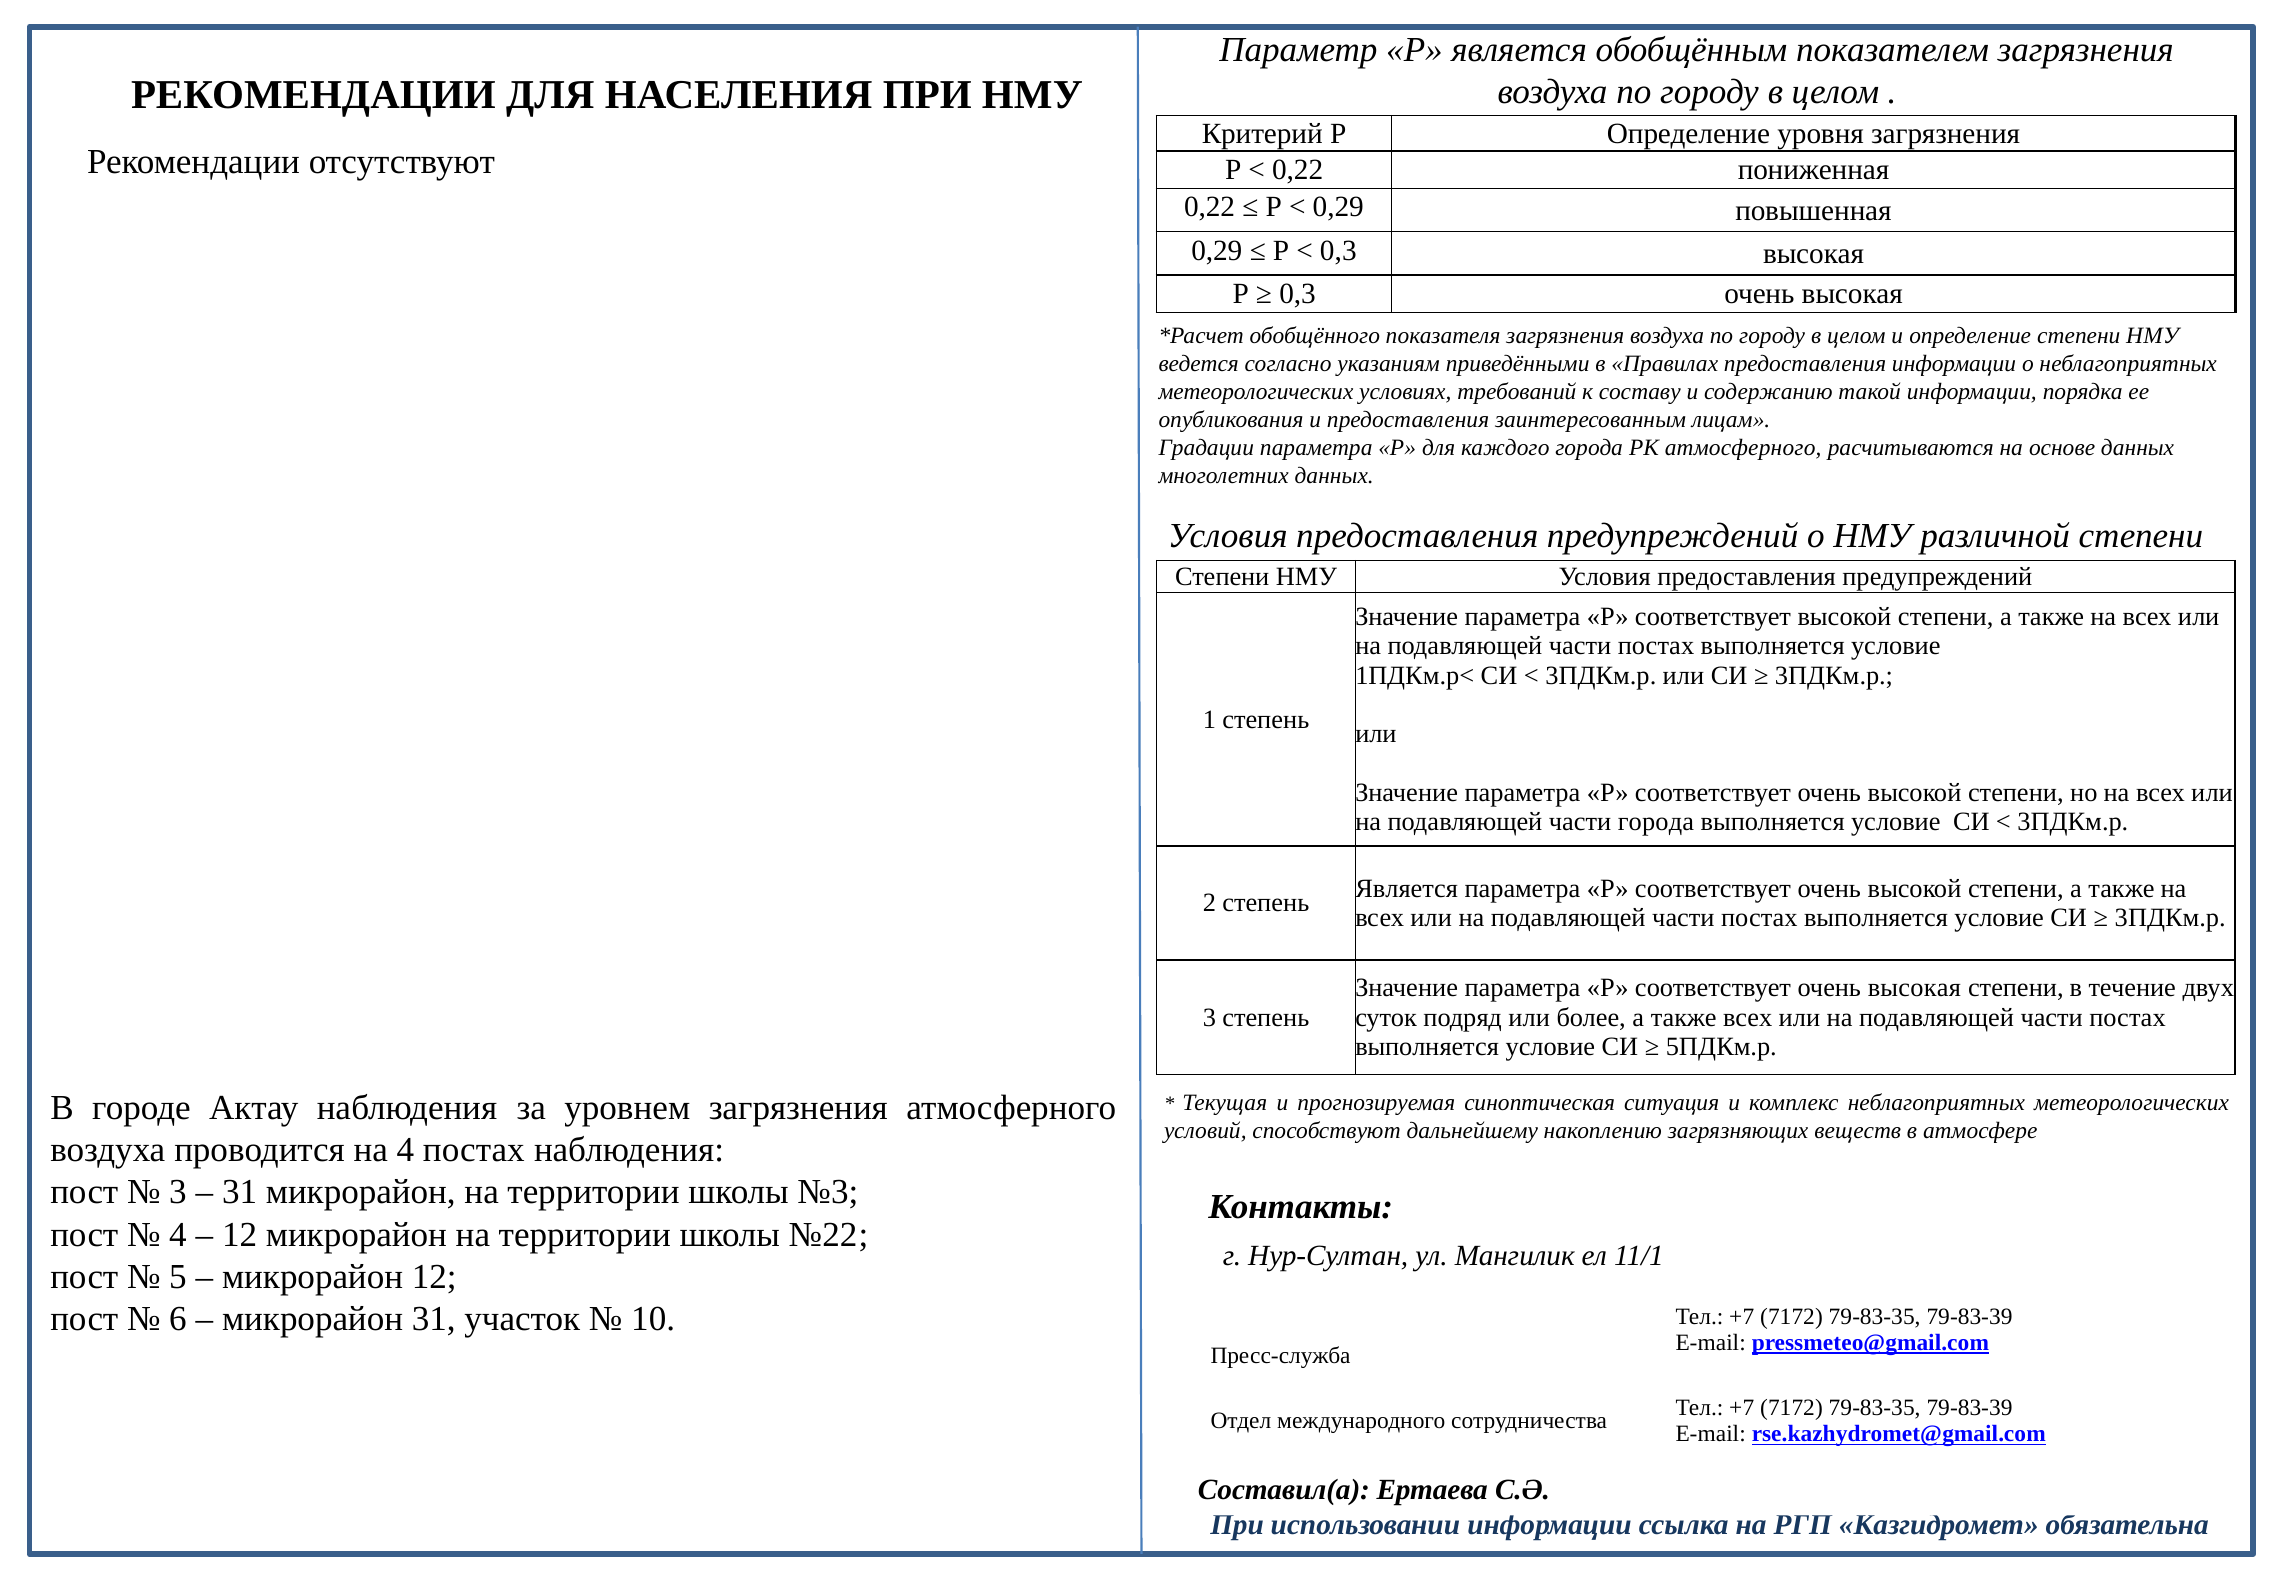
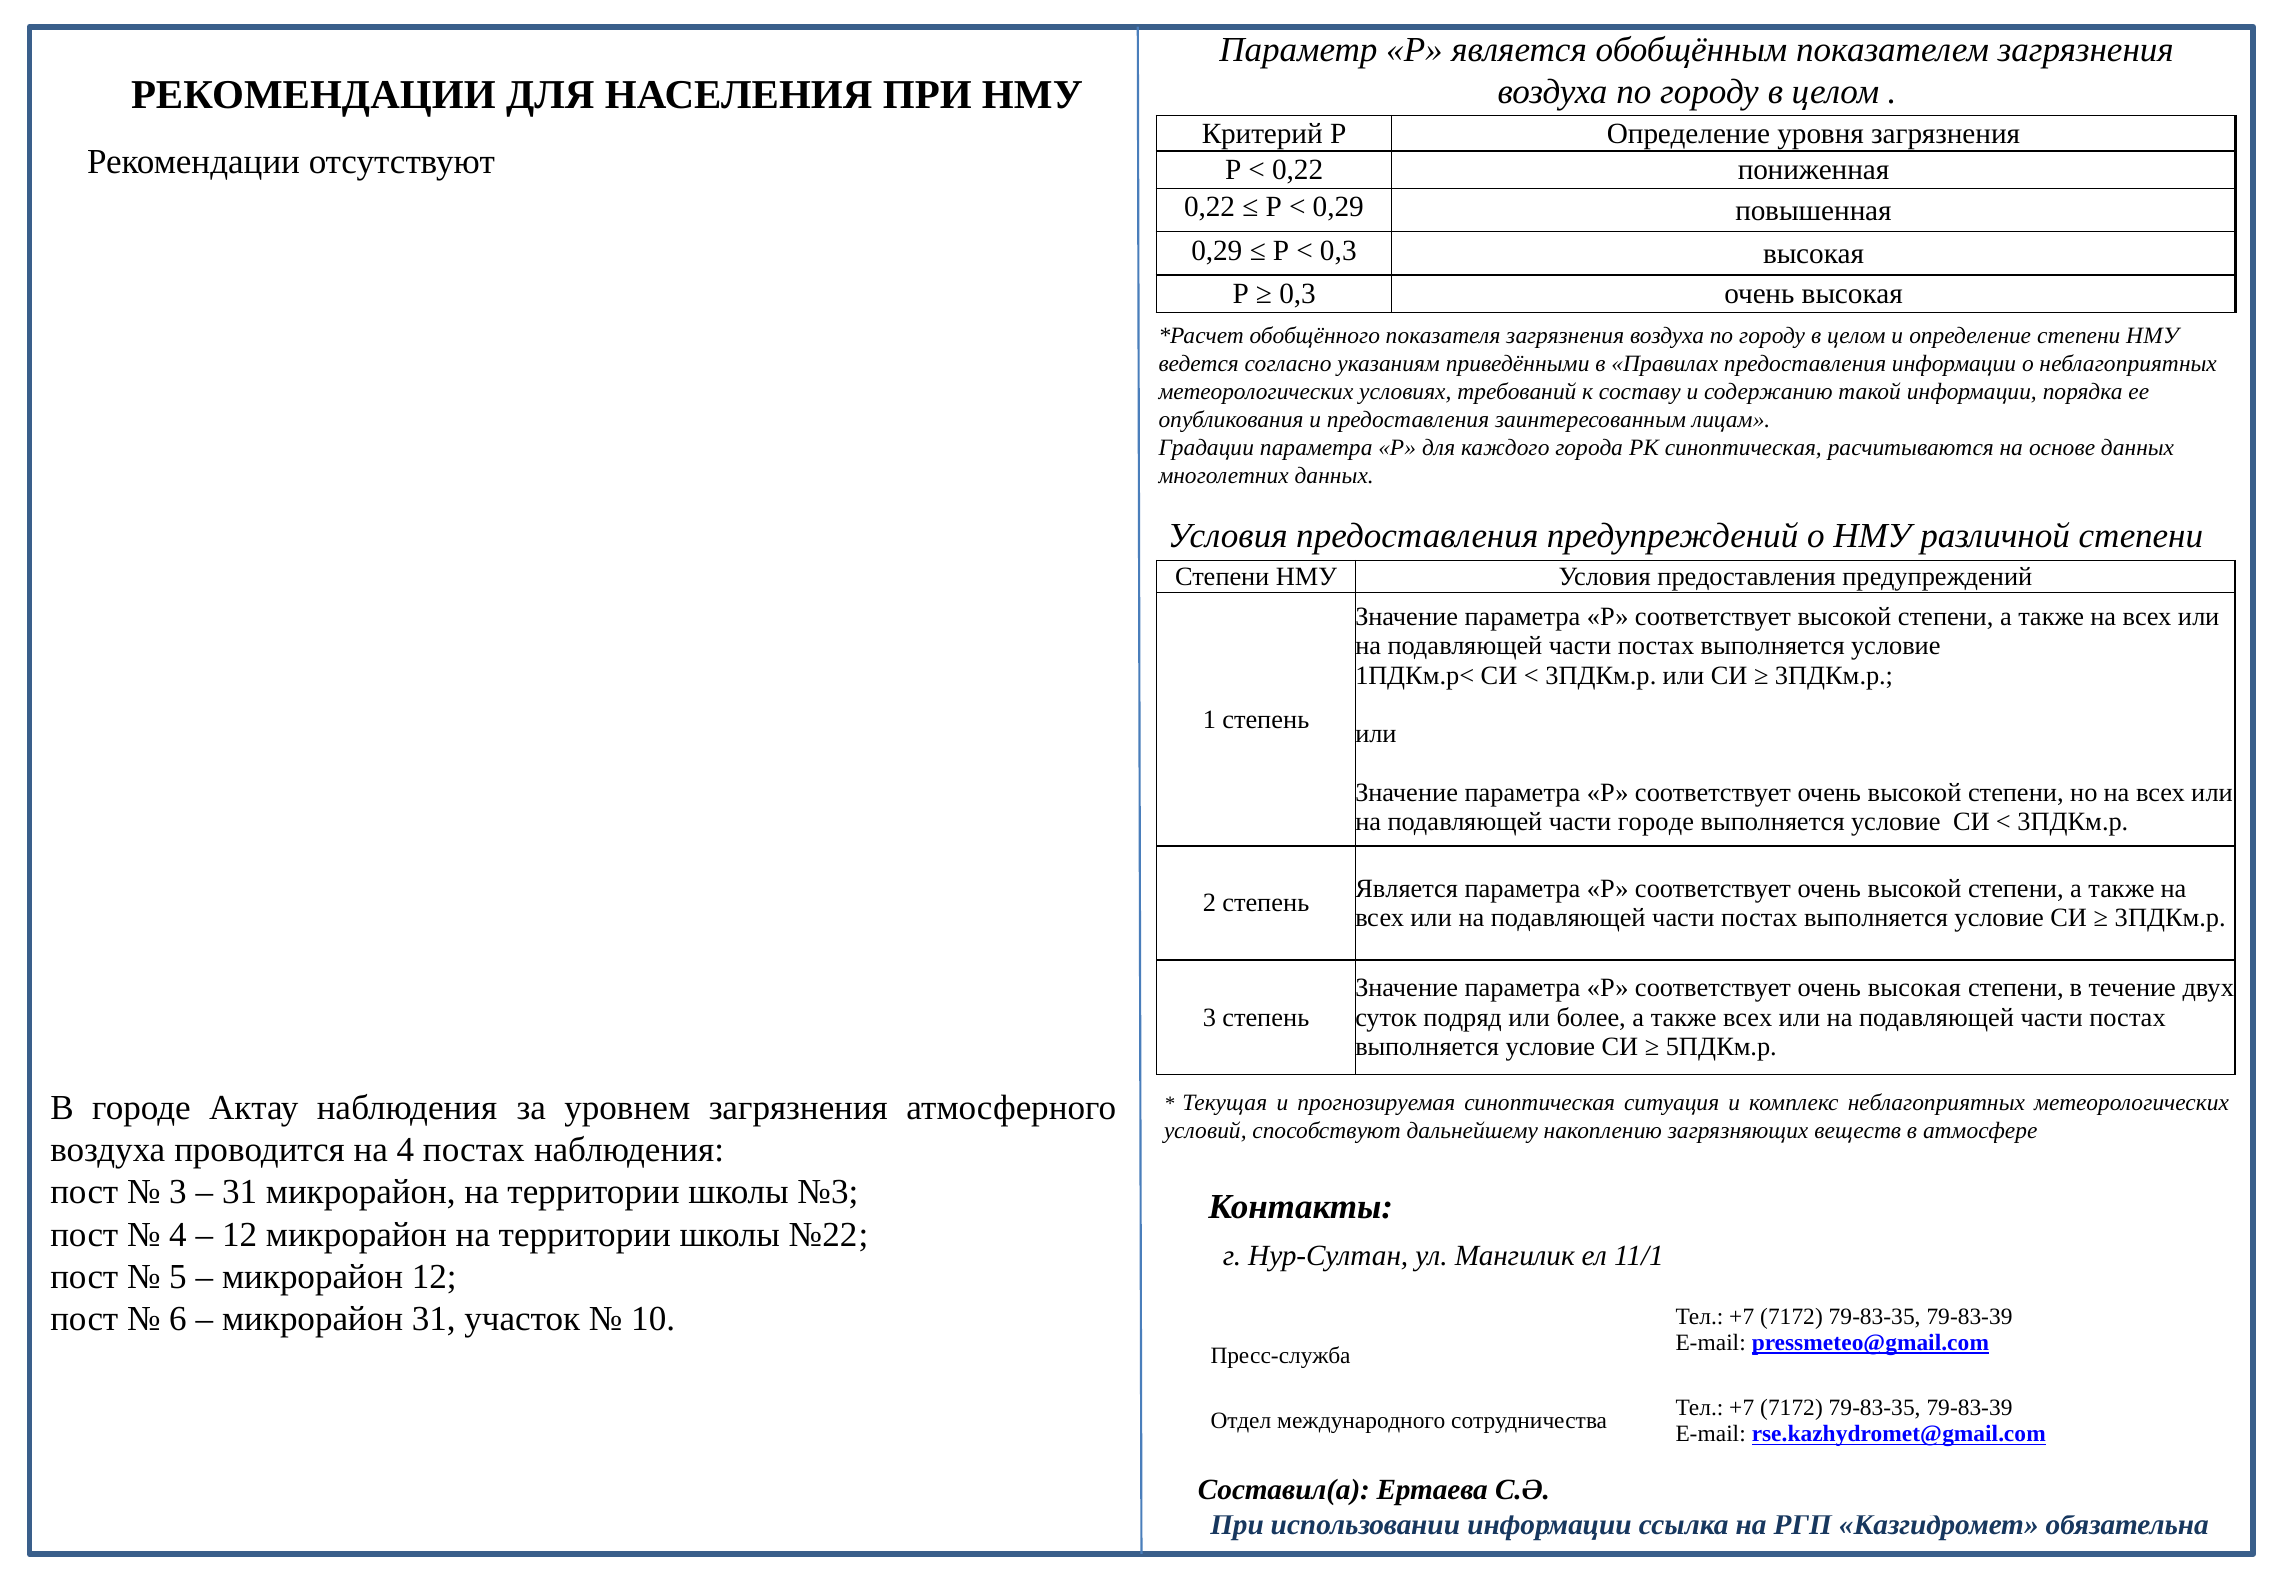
РК атмосферного: атмосферного -> синоптическая (1743, 448)
части города: города -> городе (1656, 821)
